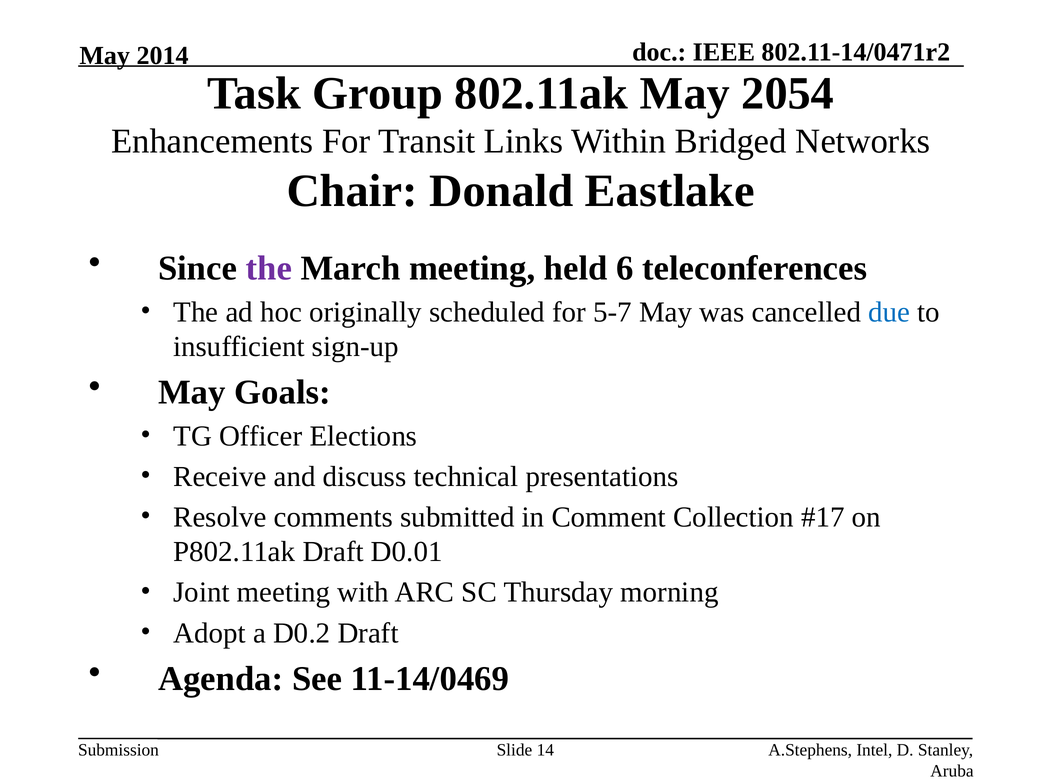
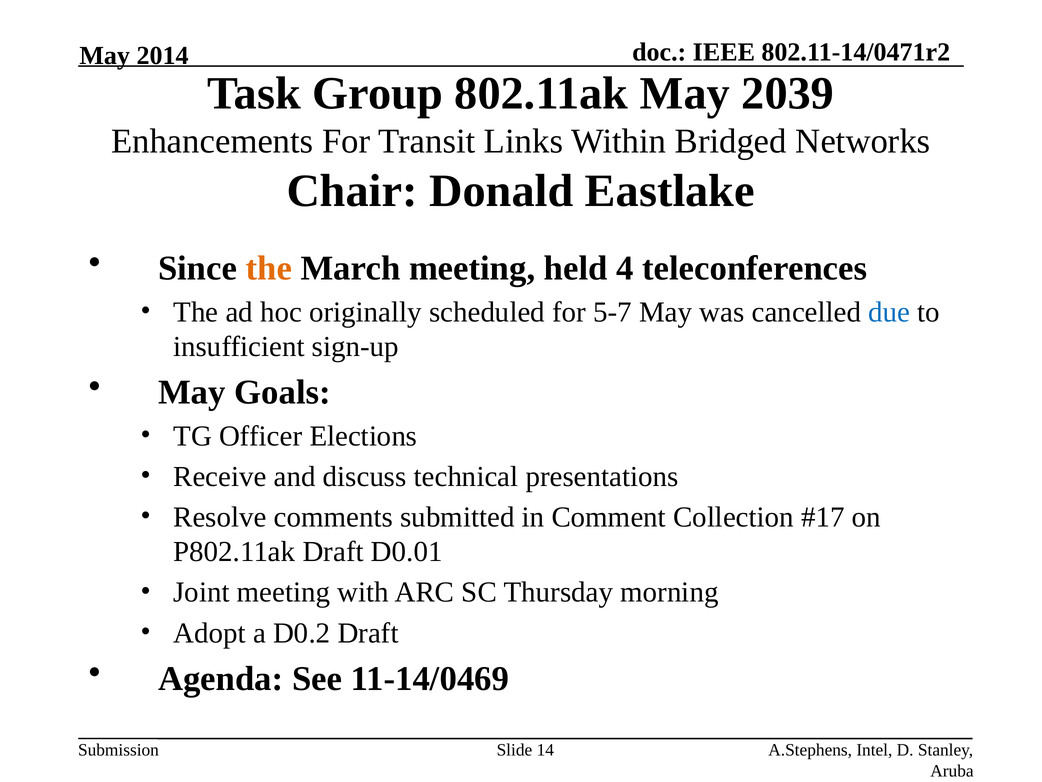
2054: 2054 -> 2039 (788, 94)
the colour: purple -> orange (269, 268)
6: 6 -> 4 (625, 268)
